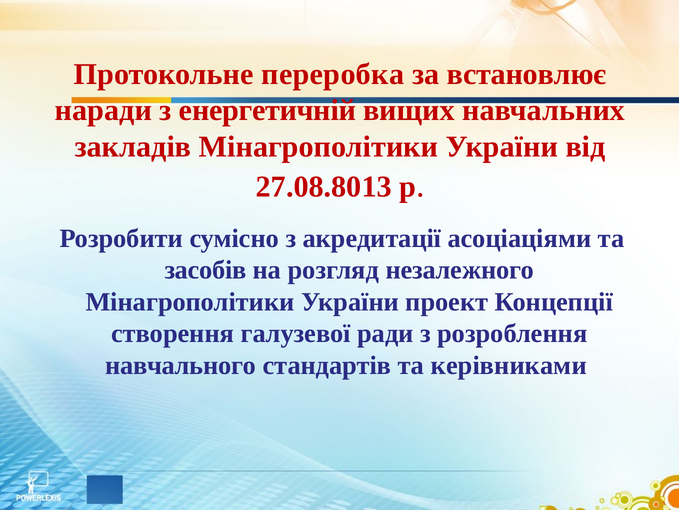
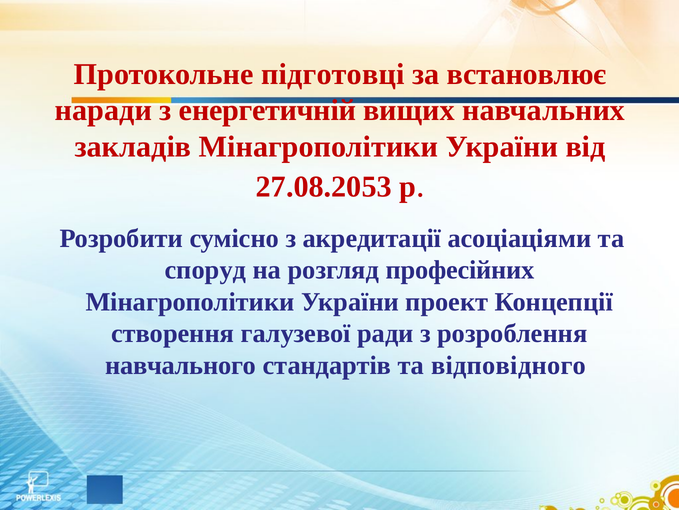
переробка: переробка -> підготовці (333, 74)
27.08.8013: 27.08.8013 -> 27.08.2053 (324, 186)
засобів: засобів -> споруд (205, 270)
незалежного: незалежного -> професійних (460, 270)
керівниками: керівниками -> відповідного (509, 365)
